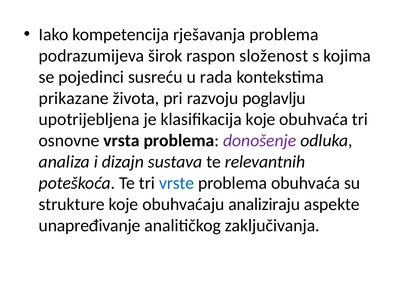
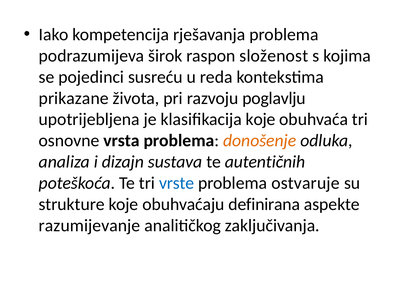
rada: rada -> reda (216, 77)
donošenje colour: purple -> orange (260, 140)
relevantnih: relevantnih -> autentičnih (265, 162)
problema obuhvaća: obuhvaća -> ostvaruje (306, 183)
analiziraju: analiziraju -> definirana (264, 204)
unapređivanje: unapređivanje -> razumijevanje (89, 225)
